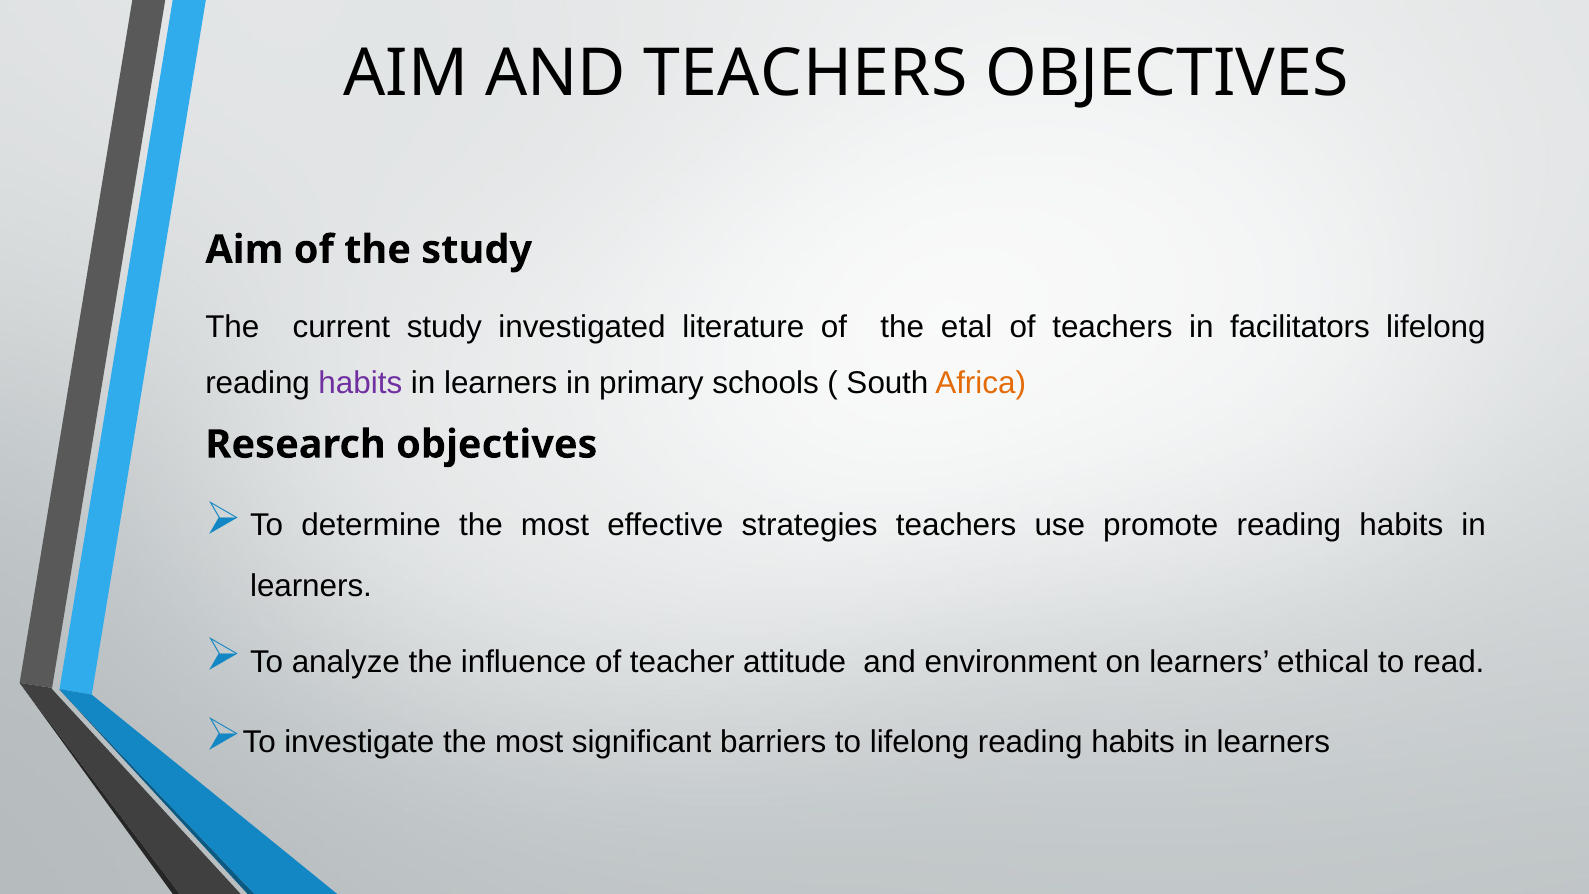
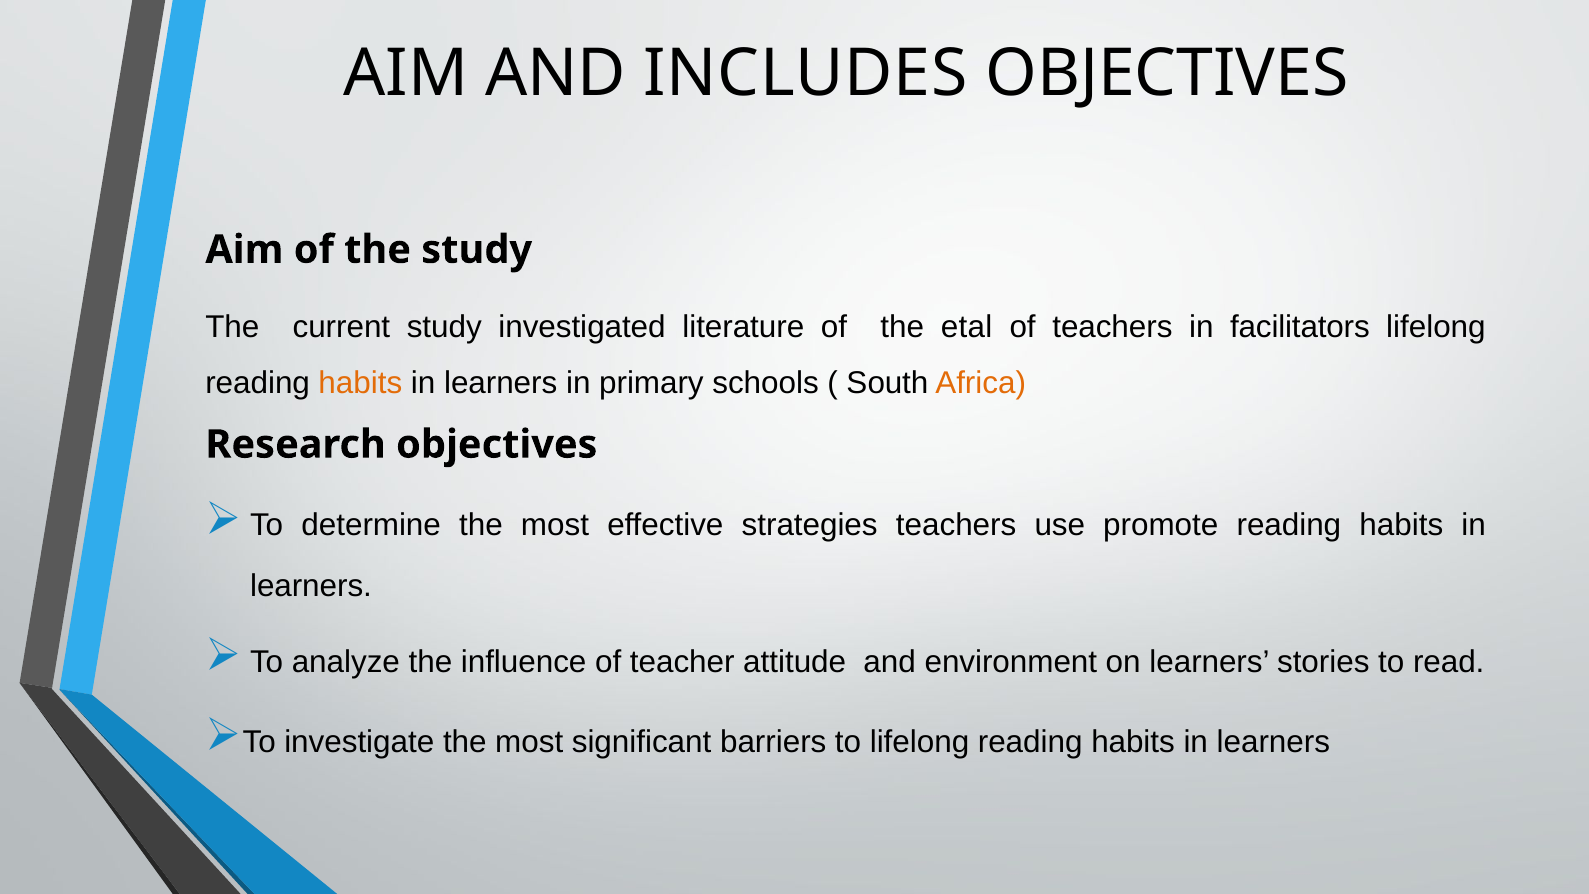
AND TEACHERS: TEACHERS -> INCLUDES (805, 74)
habits colour: purple -> orange (360, 383)
ethical: ethical -> stories (1323, 662)
